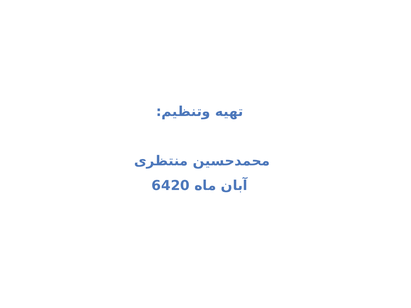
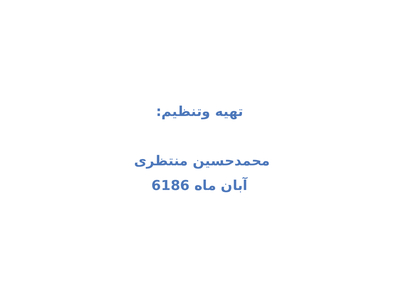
6420: 6420 -> 6186 (171, 186)
